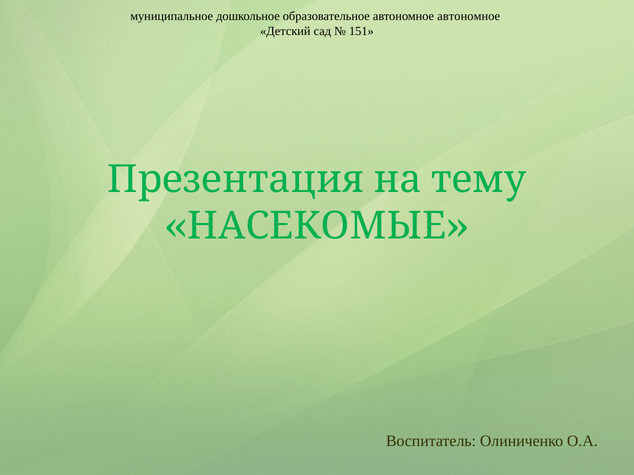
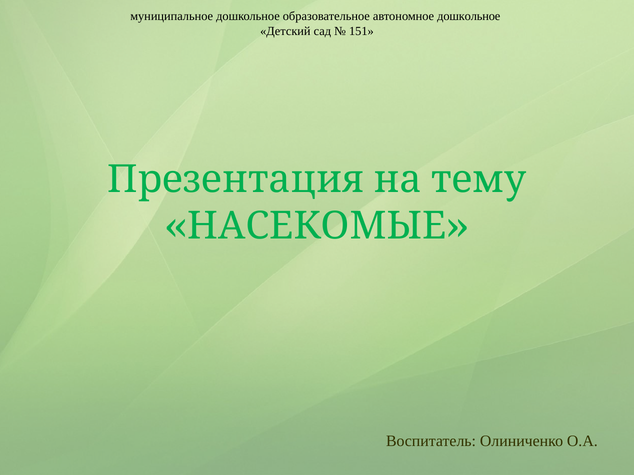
автономное автономное: автономное -> дошкольное (469, 16)
